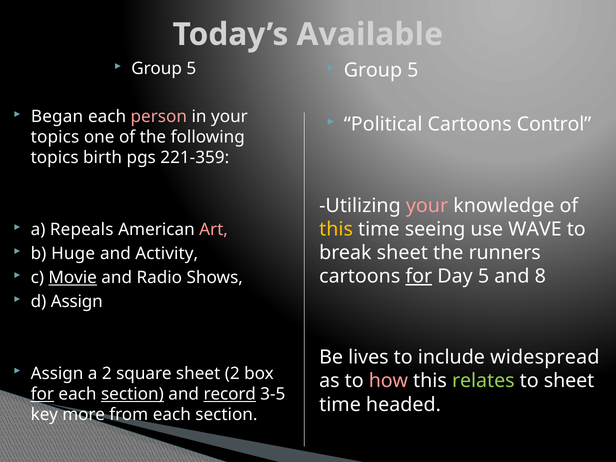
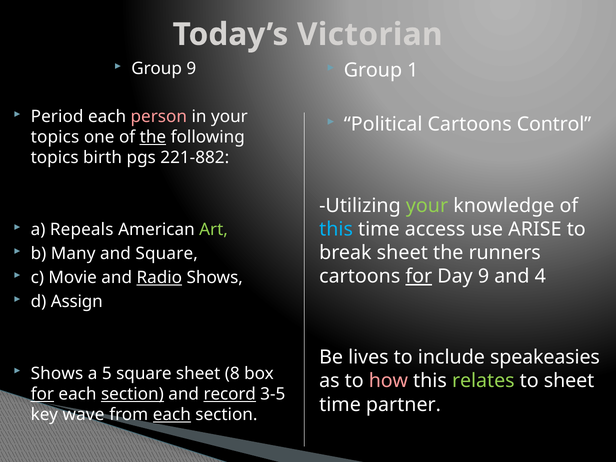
Available: Available -> Victorian (370, 34)
5: 5 -> 9 (191, 69)
5: 5 -> 1 (413, 70)
Began: Began -> Period (57, 117)
the underline: none -> present (153, 137)
221-359: 221-359 -> 221-882 (195, 158)
your colour: pink -> light green (427, 206)
Art colour: pink -> light green (214, 230)
this colour: yellow -> light blue (336, 229)
seeing: seeing -> access (435, 229)
WAVE: WAVE -> ARISE (535, 229)
Huge: Huge -> Many (73, 254)
and Activity: Activity -> Square (167, 254)
Day 5: 5 -> 9 (484, 276)
8: 8 -> 4 (540, 276)
Movie underline: present -> none (73, 278)
Radio underline: none -> present (159, 278)
widespread: widespread -> speakeasies (545, 357)
Assign: Assign -> Shows (57, 373)
a 2: 2 -> 5 (107, 373)
sheet 2: 2 -> 8 (232, 373)
headed: headed -> partner (403, 405)
more: more -> wave (83, 414)
each underline: none -> present (172, 414)
